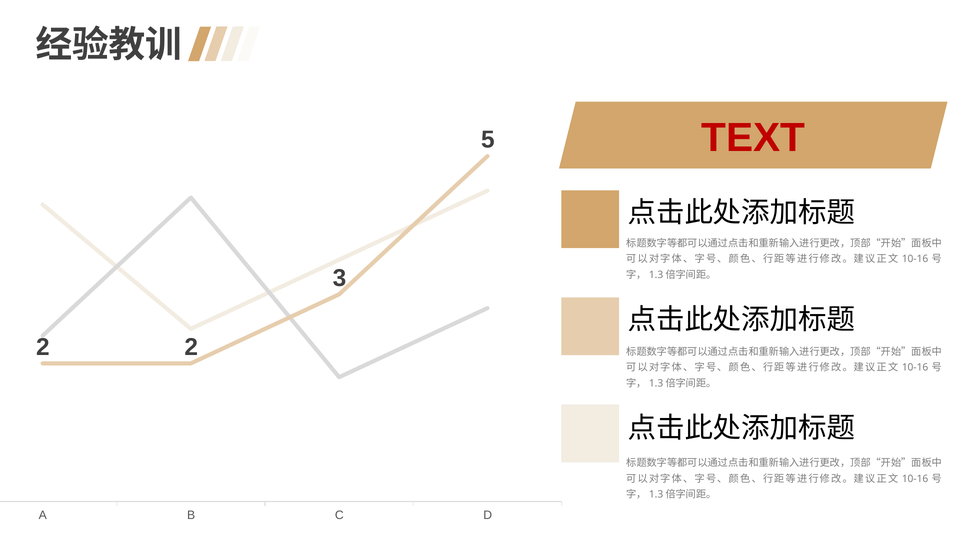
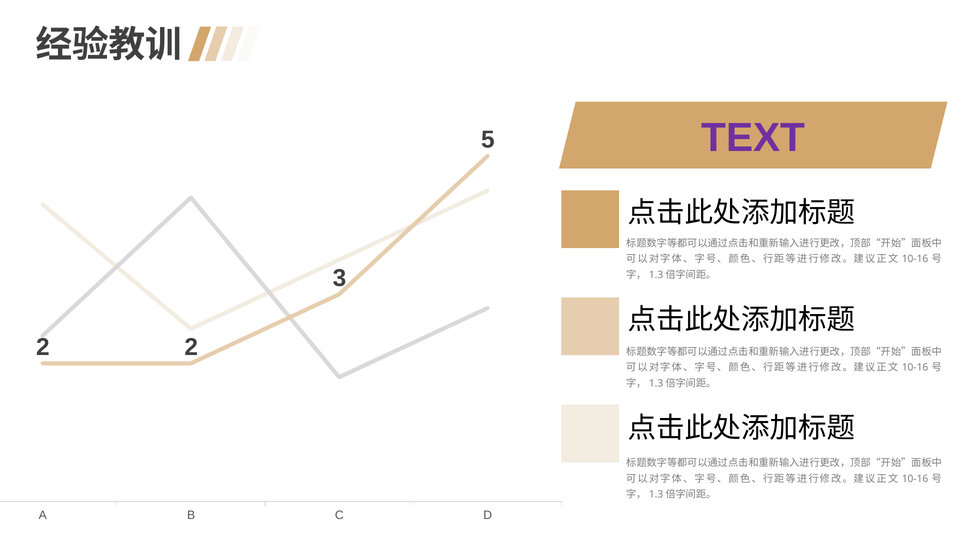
TEXT colour: red -> purple (753, 138)
